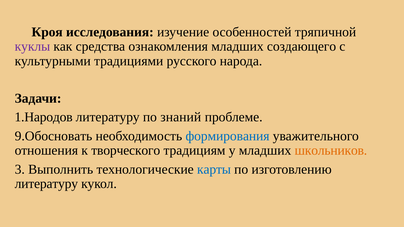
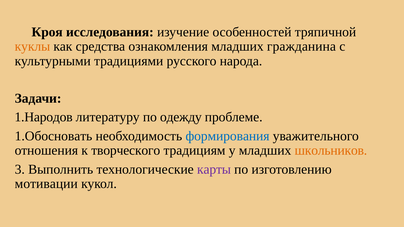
куклы colour: purple -> orange (32, 46)
создающего: создающего -> гражданина (301, 46)
знаний: знаний -> одежду (181, 117)
9.Обосновать: 9.Обосновать -> 1.Обосновать (54, 136)
карты colour: blue -> purple (214, 169)
литературу: литературу -> мотивации (46, 184)
